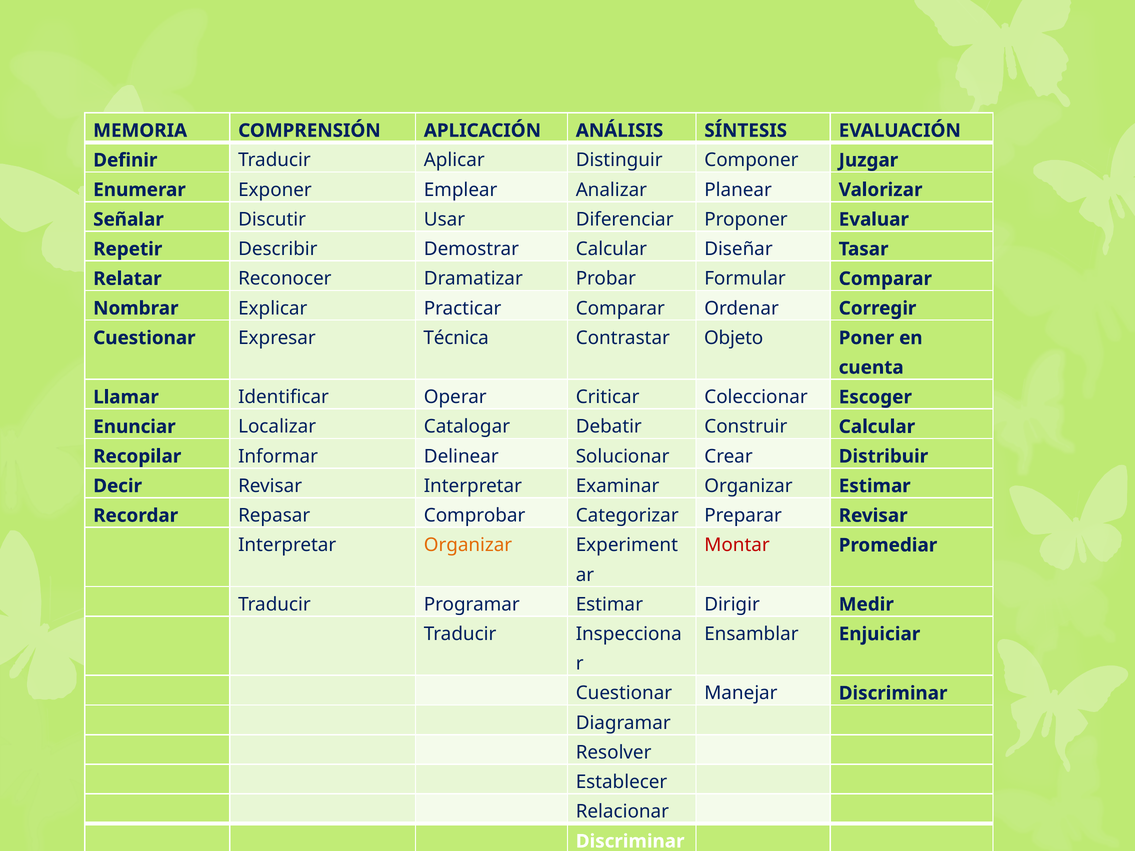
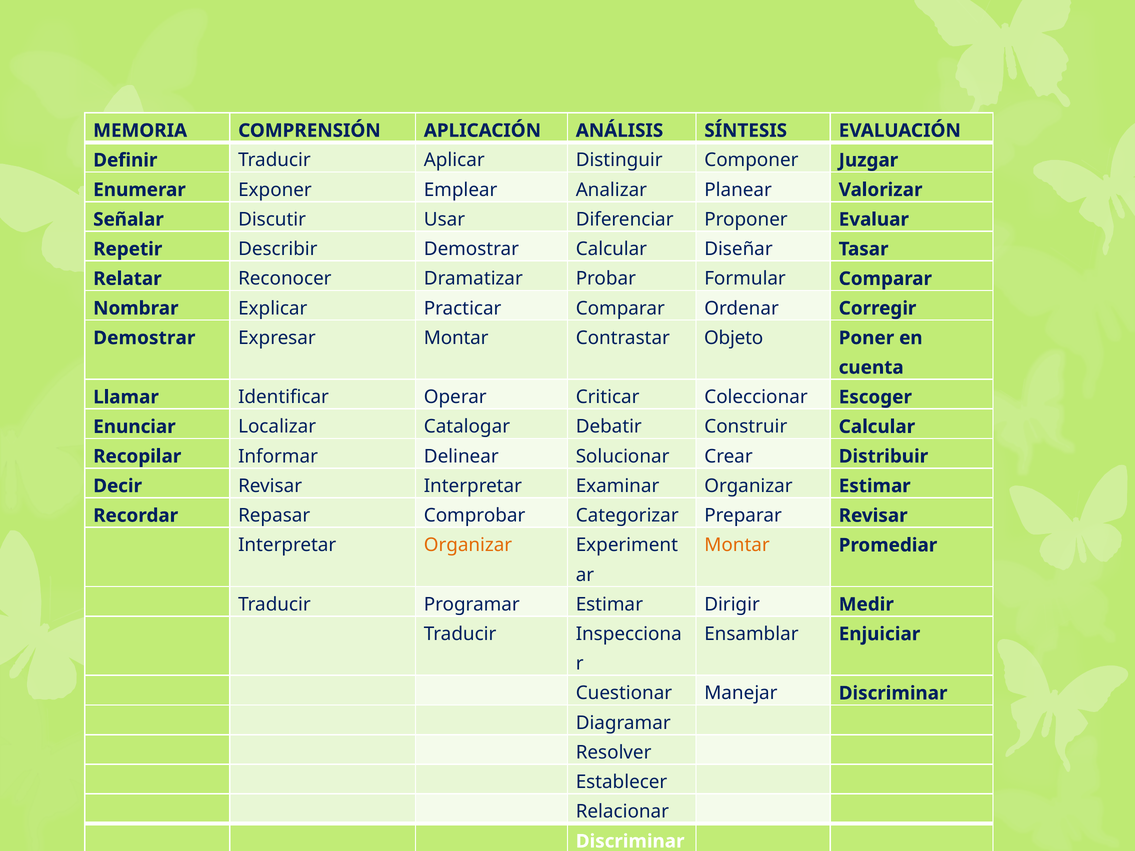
Cuestionar: Cuestionar -> Demostrar (144, 338)
Expresar Técnica: Técnica -> Montar (456, 338)
Montar colour: red -> orange (737, 545)
